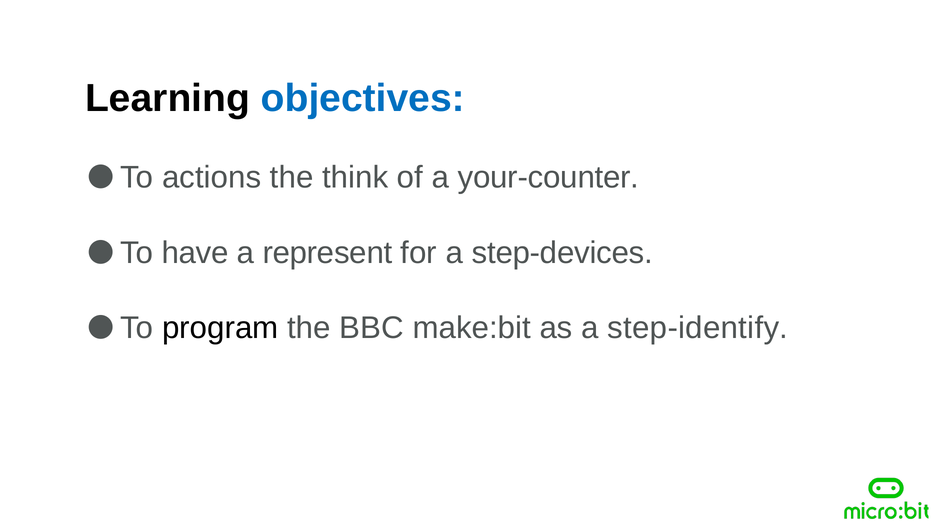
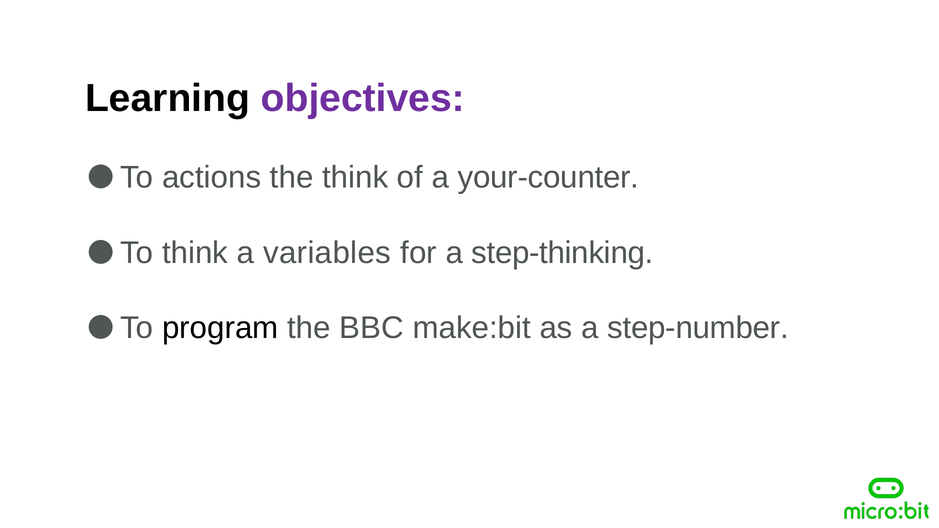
objectives colour: blue -> purple (363, 98)
To have: have -> think (195, 253)
represent: represent -> variables (327, 253)
step-devices: step-devices -> step-thinking (562, 253)
step-identify: step-identify -> step-number (698, 328)
